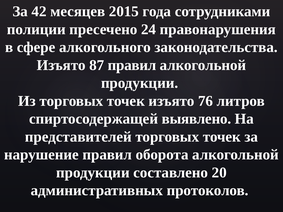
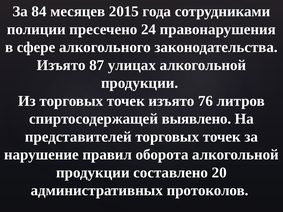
42: 42 -> 84 (39, 11)
87 правил: правил -> улицах (132, 65)
